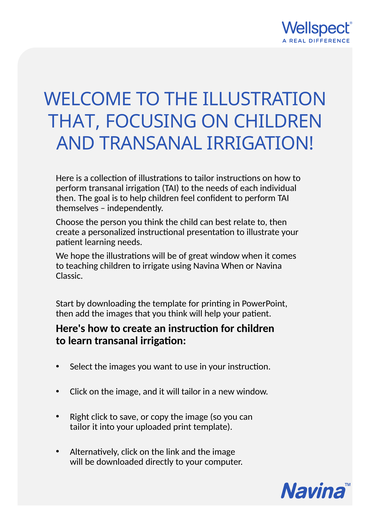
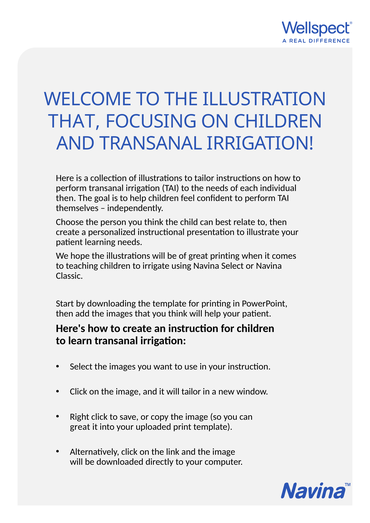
great window: window -> printing (225, 256)
Navina When: When -> Select (233, 266)
tailor: tailor -> great (80, 427)
